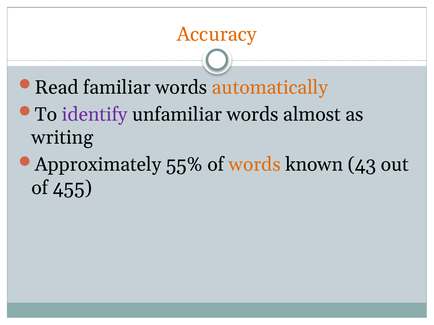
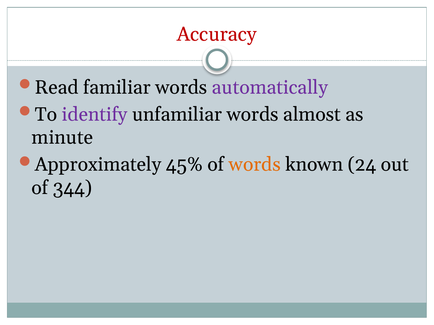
Accuracy colour: orange -> red (217, 34)
automatically colour: orange -> purple (270, 88)
writing: writing -> minute (62, 138)
55%: 55% -> 45% (184, 165)
43: 43 -> 24 (362, 165)
455: 455 -> 344 (73, 188)
